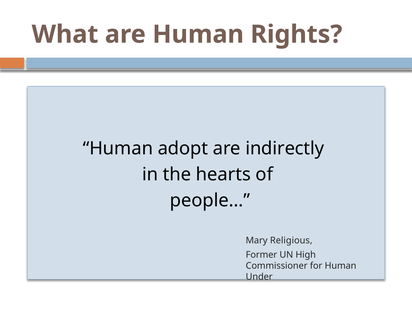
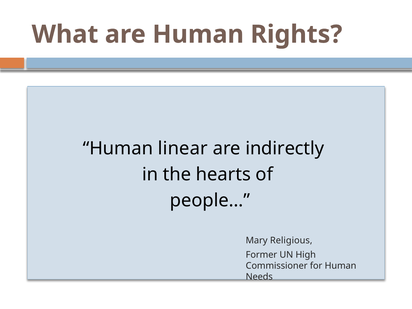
adopt: adopt -> linear (183, 149)
Under: Under -> Needs (259, 277)
